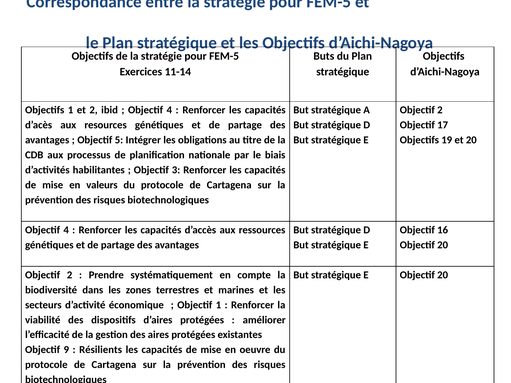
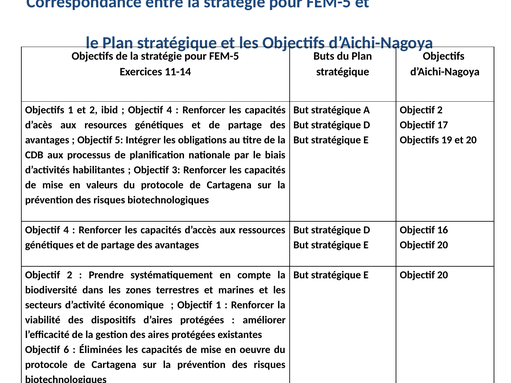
9: 9 -> 6 (66, 350)
Résilients: Résilients -> Éliminées (101, 350)
